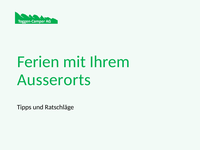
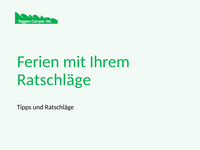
Ausserorts: Ausserorts -> Ratschläge (54, 80)
